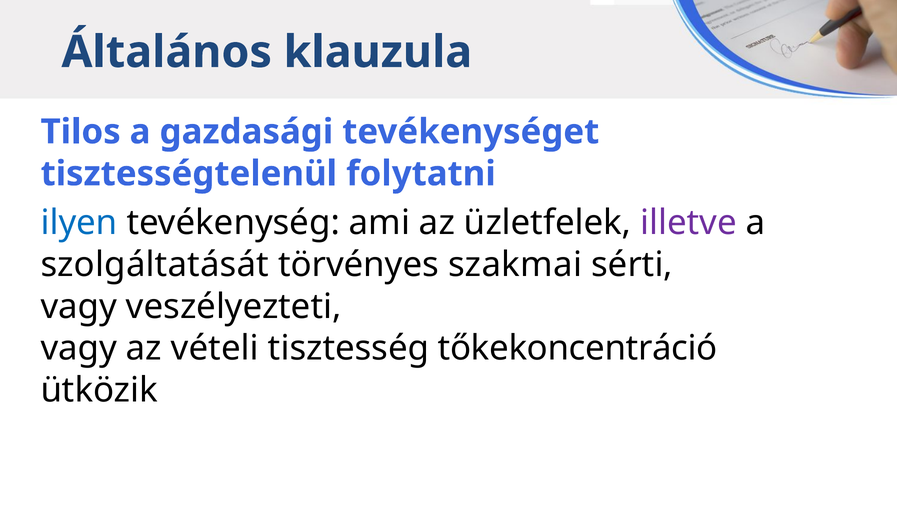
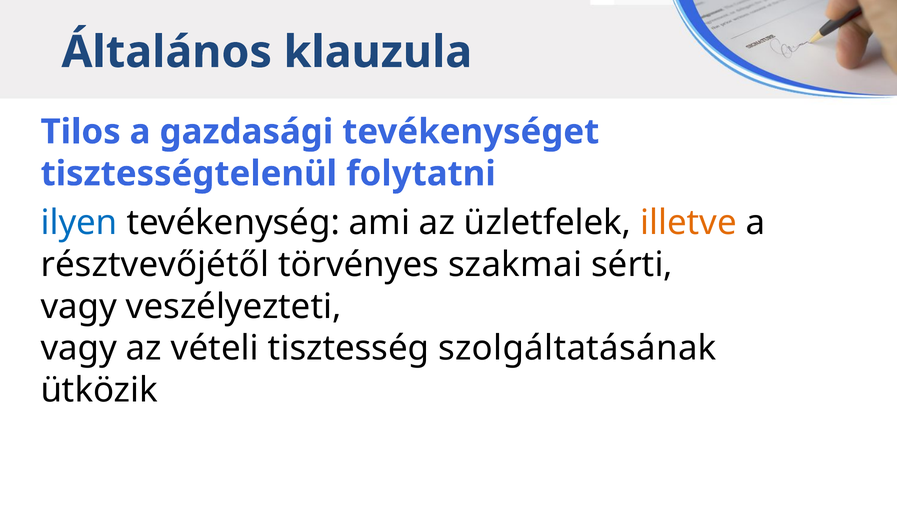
illetve colour: purple -> orange (688, 222)
szolgáltatását: szolgáltatását -> résztvevőjétől (155, 264)
tőkekoncentráció: tőkekoncentráció -> szolgáltatásának (577, 348)
